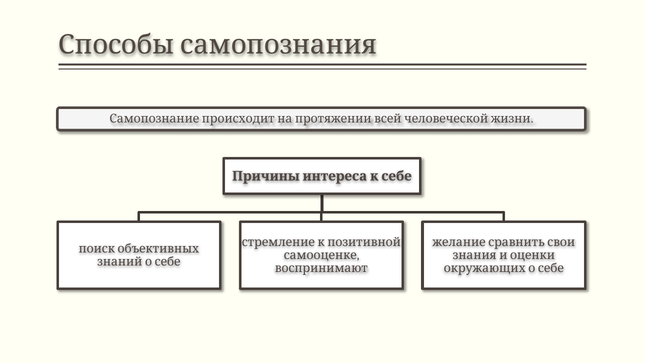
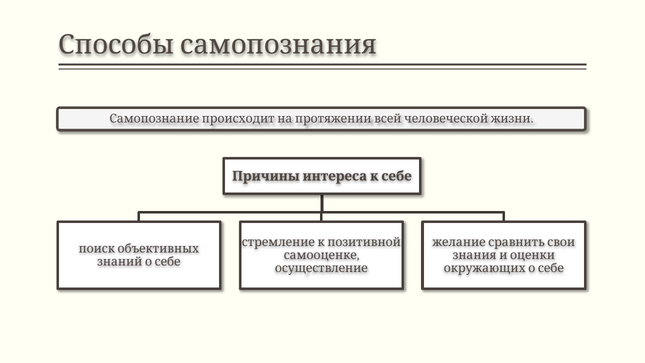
воспринимают: воспринимают -> осуществление (321, 268)
